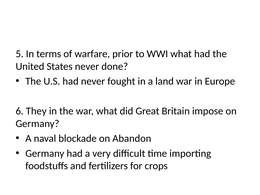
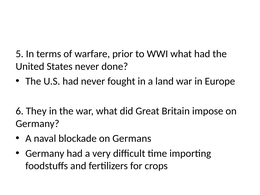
Abandon: Abandon -> Germans (132, 138)
